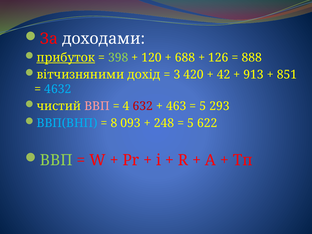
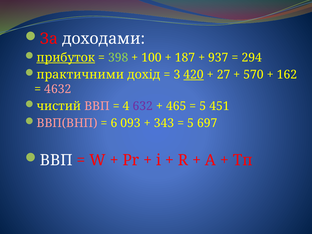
120: 120 -> 100 (152, 58)
688: 688 -> 187 (185, 58)
126: 126 -> 937 (218, 58)
888: 888 -> 294 (252, 58)
вітчизняними: вітчизняними -> практичними (80, 75)
420 underline: none -> present (194, 75)
42: 42 -> 27 (224, 75)
913: 913 -> 570 (254, 75)
851: 851 -> 162 (287, 75)
4632 colour: light blue -> pink (58, 89)
632 colour: red -> purple (143, 106)
463: 463 -> 465 (176, 106)
293: 293 -> 451 (219, 106)
ВВП(ВНП colour: light blue -> pink (67, 123)
8: 8 -> 6 (114, 123)
248: 248 -> 343 (164, 123)
622: 622 -> 697 (207, 123)
ВВП colour: light green -> white (56, 160)
